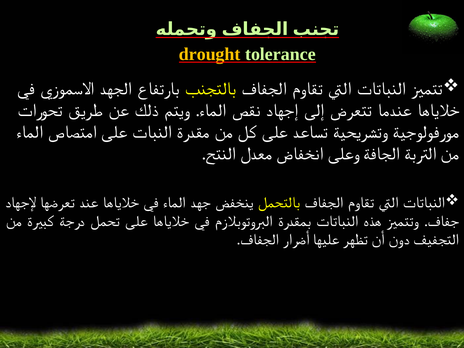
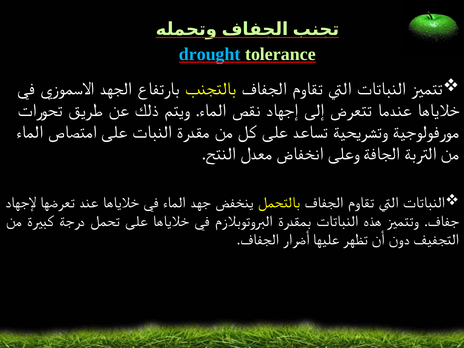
drought colour: yellow -> light blue (210, 54)
